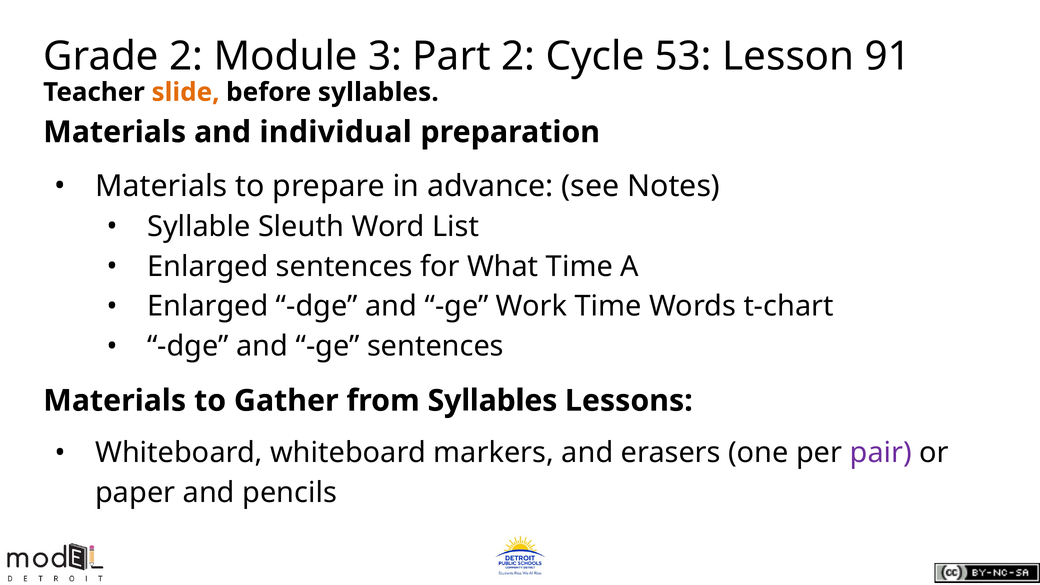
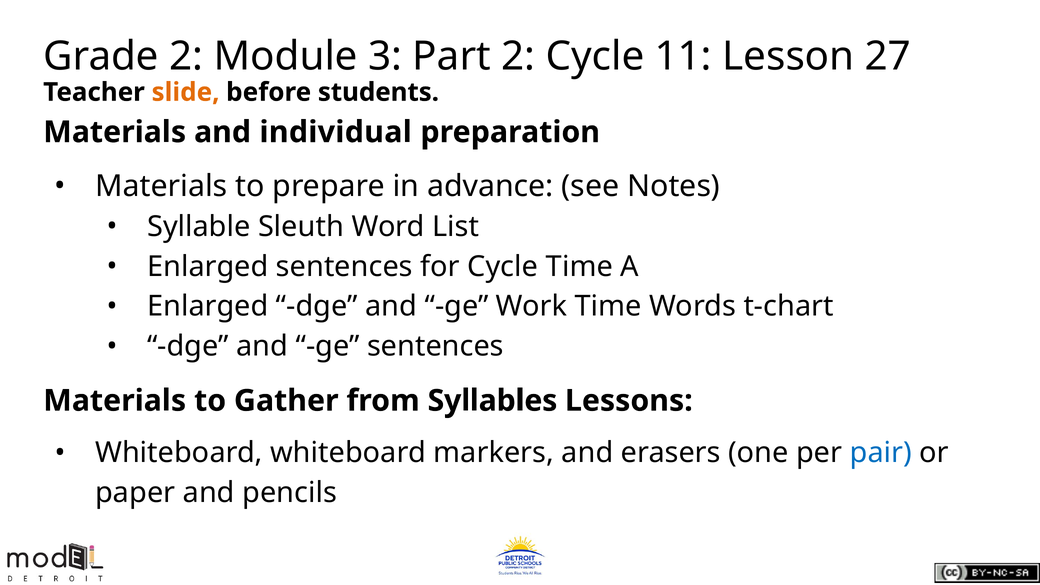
53: 53 -> 11 (683, 56)
91: 91 -> 27 (888, 56)
before syllables: syllables -> students (378, 92)
for What: What -> Cycle (503, 267)
pair colour: purple -> blue (881, 453)
